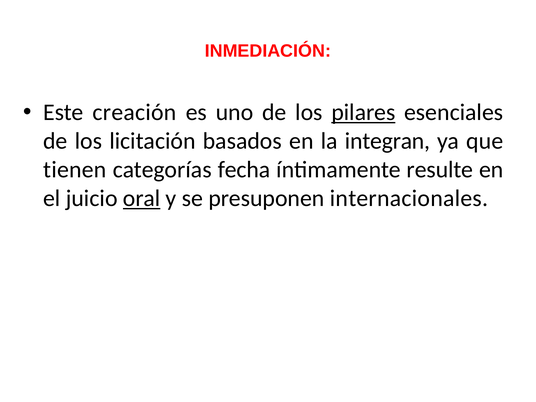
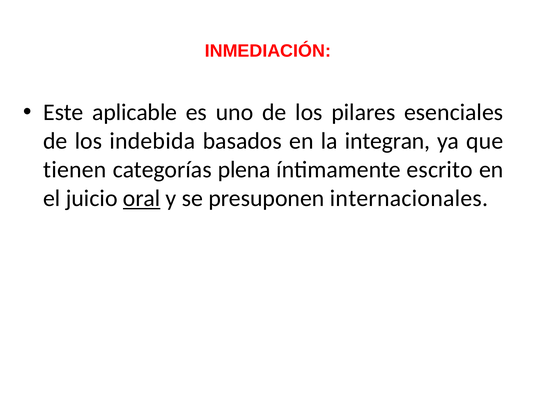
creación: creación -> aplicable (135, 112)
pilares underline: present -> none (363, 112)
licitación: licitación -> indebida (152, 141)
fecha: fecha -> plena (244, 170)
resulte: resulte -> escrito (440, 170)
